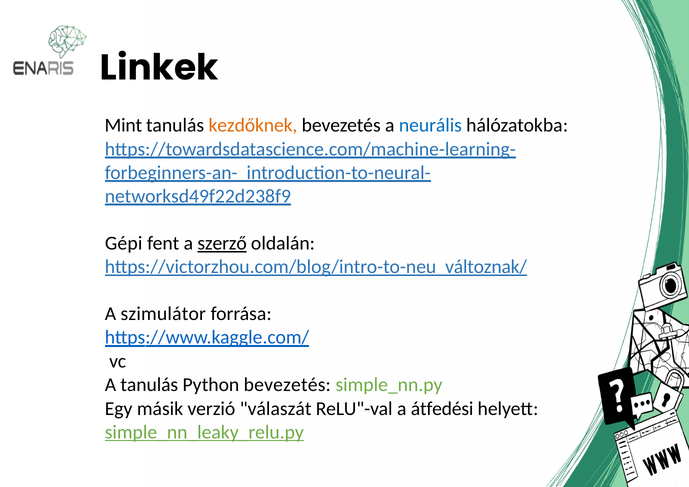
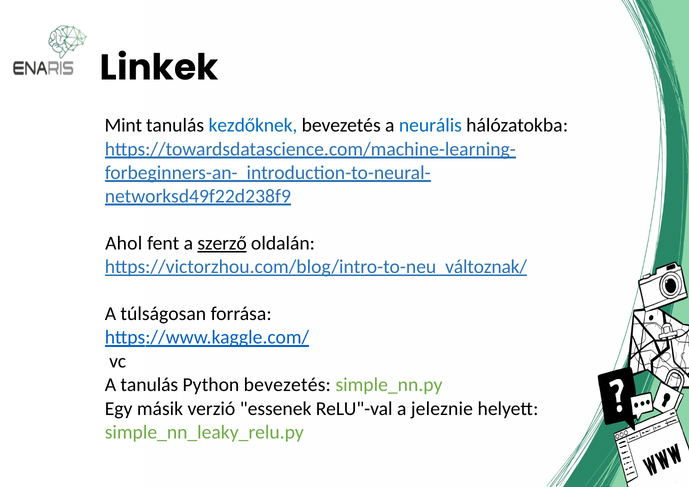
kezdőknek colour: orange -> blue (253, 126)
Gépi: Gépi -> Ahol (124, 243)
szimulátor: szimulátor -> túlságosan (163, 314)
válaszát: válaszát -> essenek (276, 409)
átfedési: átfedési -> jeleznie (442, 409)
simple_nn_leaky_relu.py underline: present -> none (204, 432)
